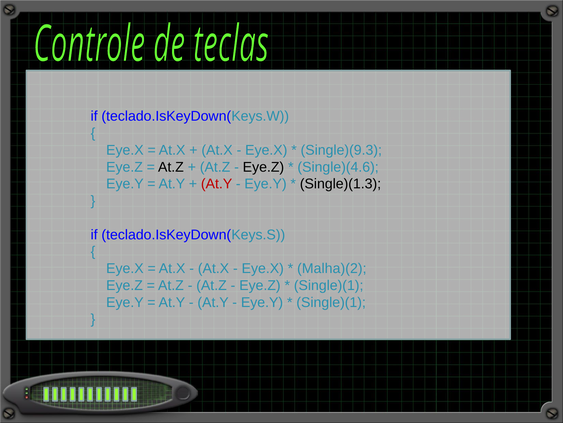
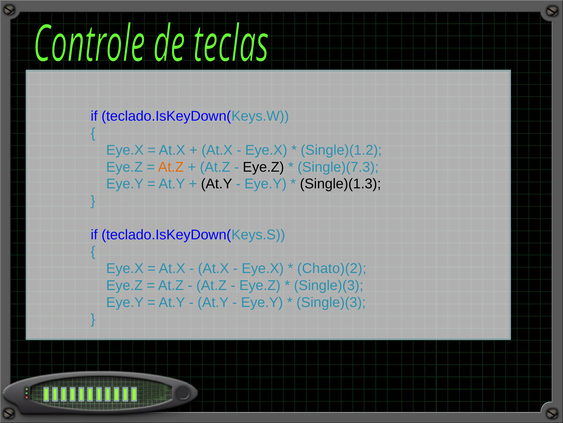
Single)(9.3: Single)(9.3 -> Single)(1.2 (341, 150)
At.Z colour: black -> orange (171, 167)
Single)(4.6: Single)(4.6 -> Single)(7.3 (338, 167)
At.Y colour: red -> black (217, 184)
Malha)(2: Malha)(2 -> Chato)(2 (332, 268)
Single)(1: Single)(1 -> Single)(3 (329, 285)
Single)(1: Single)(1 -> Single)(3 (331, 302)
